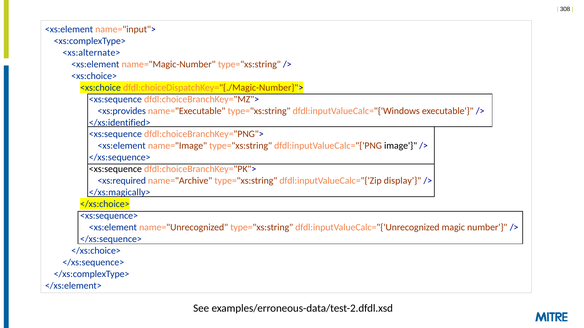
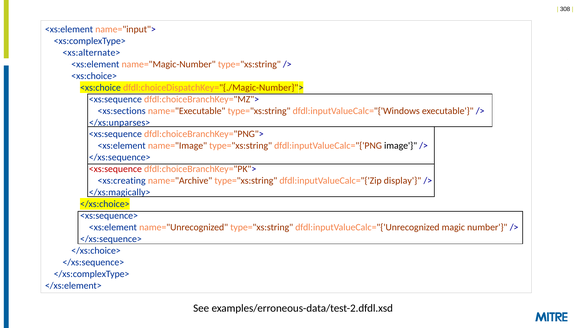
<xs:provides: <xs:provides -> <xs:sections (122, 111)
</xs:identified>: </xs:identified> -> </xs:unparses> (120, 123)
<xs:sequence colour: black -> red (115, 169)
<xs:required: <xs:required -> <xs:creating (122, 181)
